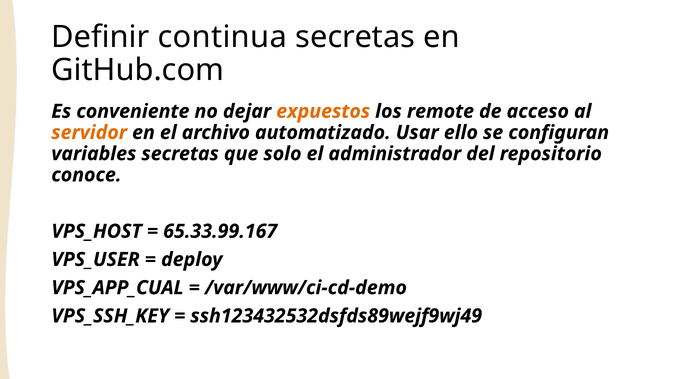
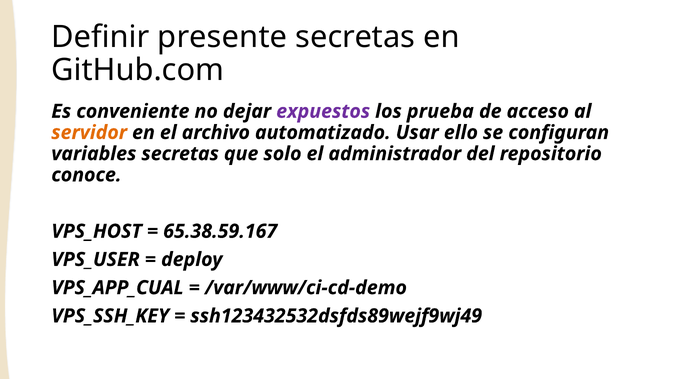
continua: continua -> presente (222, 37)
expuestos colour: orange -> purple (323, 111)
remote: remote -> prueba (440, 111)
65.33.99.167: 65.33.99.167 -> 65.38.59.167 (220, 231)
